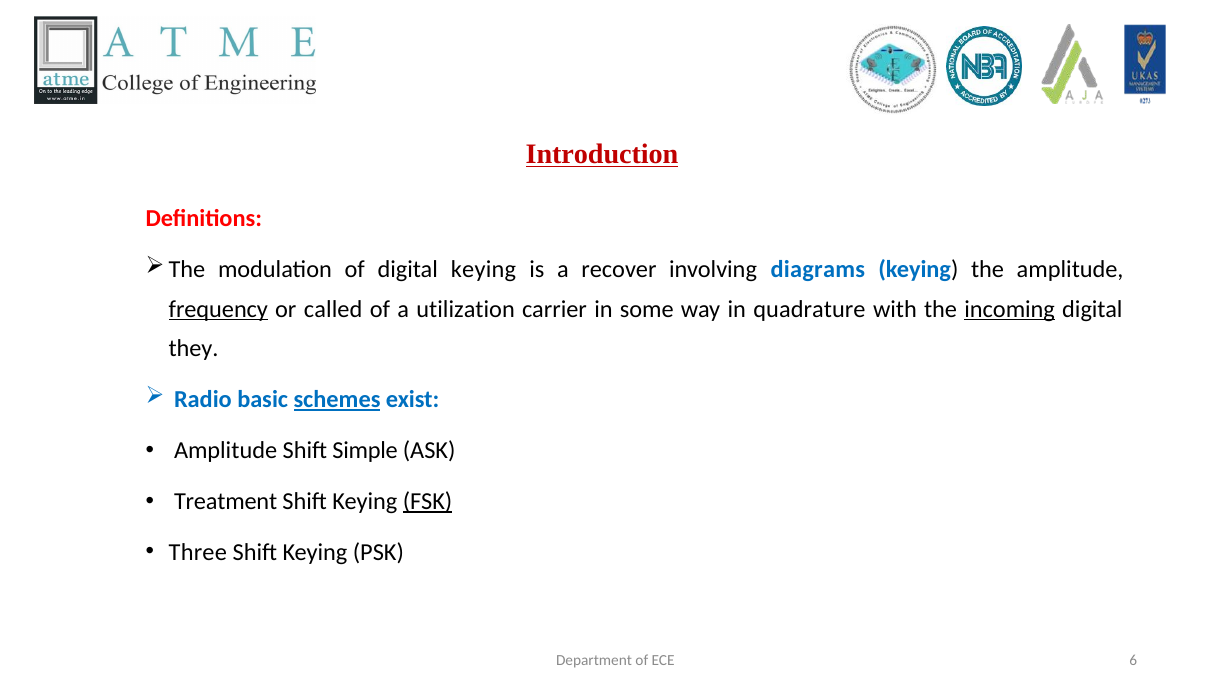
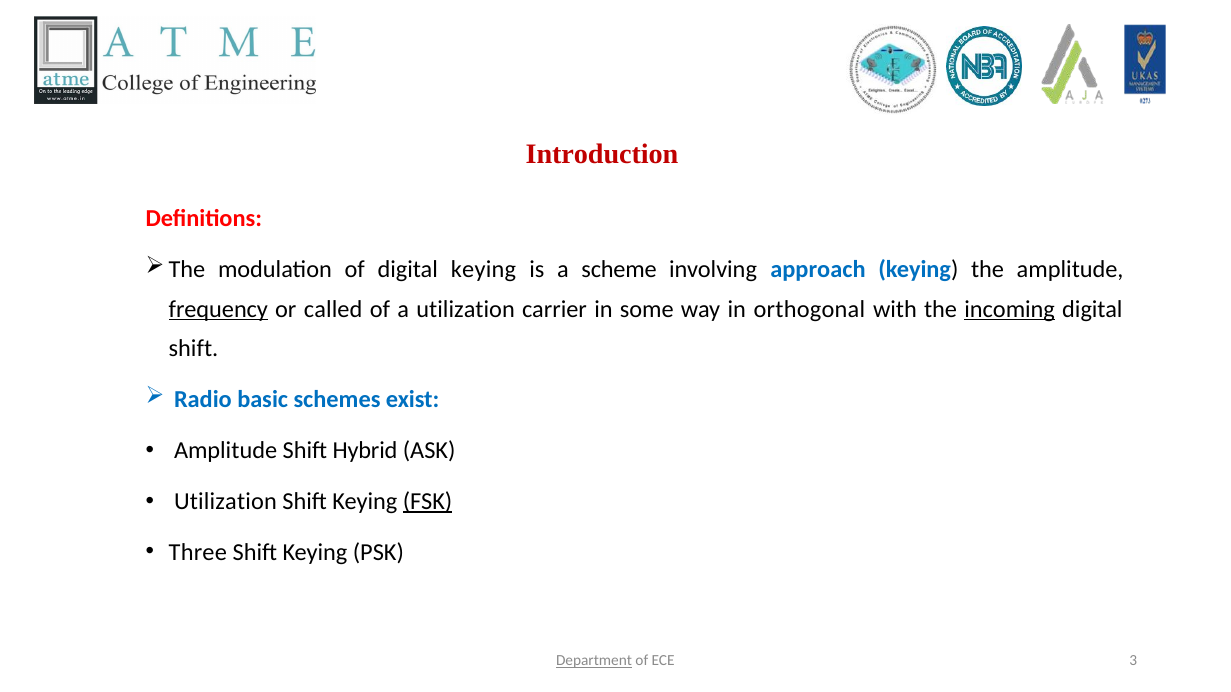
Introduction underline: present -> none (602, 154)
recover: recover -> scheme (619, 270)
diagrams: diagrams -> approach (818, 270)
quadrature: quadrature -> orthogonal (809, 309)
they: they -> shift (193, 349)
schemes underline: present -> none (337, 400)
Simple: Simple -> Hybrid (365, 451)
Treatment: Treatment -> Utilization (225, 502)
Department underline: none -> present (594, 661)
6: 6 -> 3 (1133, 661)
